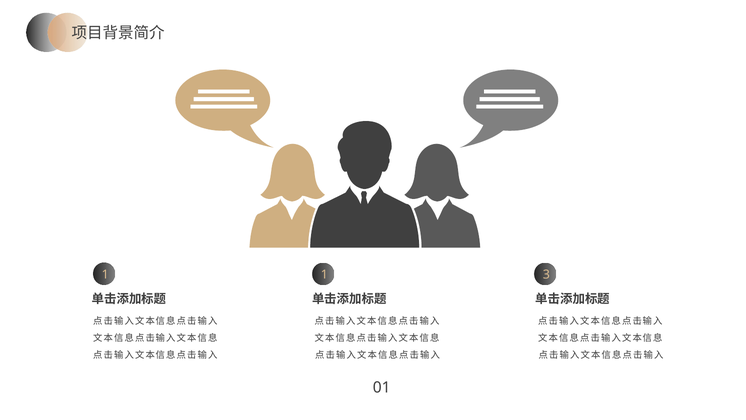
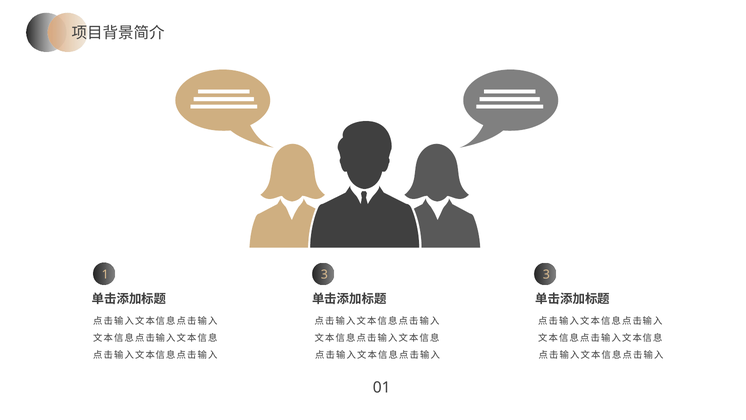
1 1: 1 -> 3 (324, 275)
